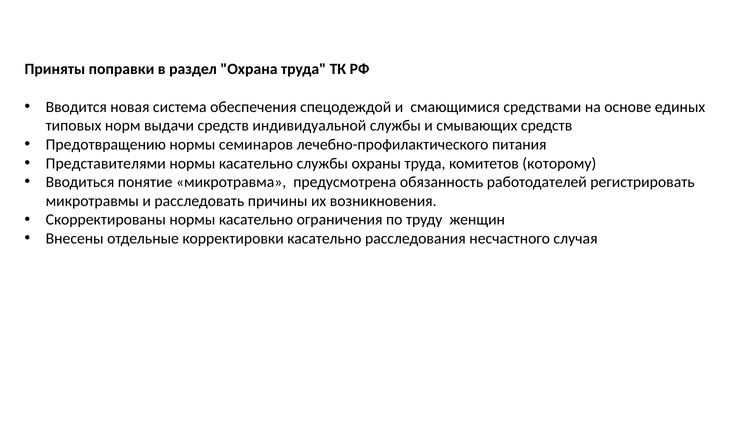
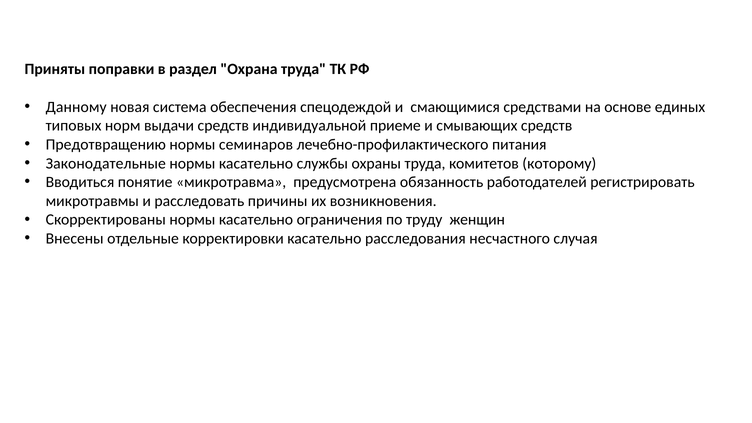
Вводится: Вводится -> Данному (76, 107)
индивидуальной службы: службы -> приеме (395, 126)
Представителями: Представителями -> Законодательные (106, 163)
